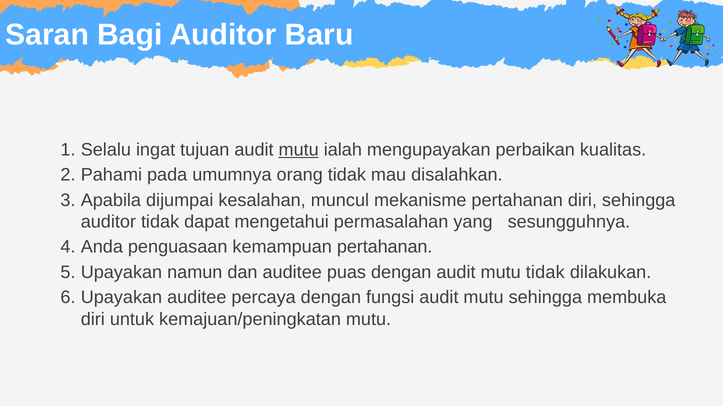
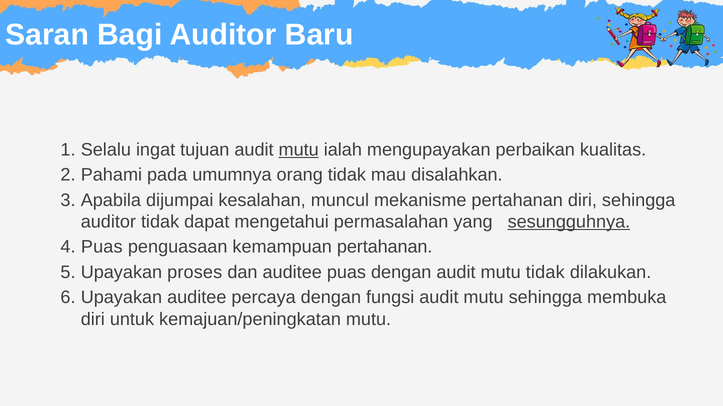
sesungguhnya underline: none -> present (569, 222)
Anda: Anda -> Puas (102, 247)
namun: namun -> proses (195, 273)
